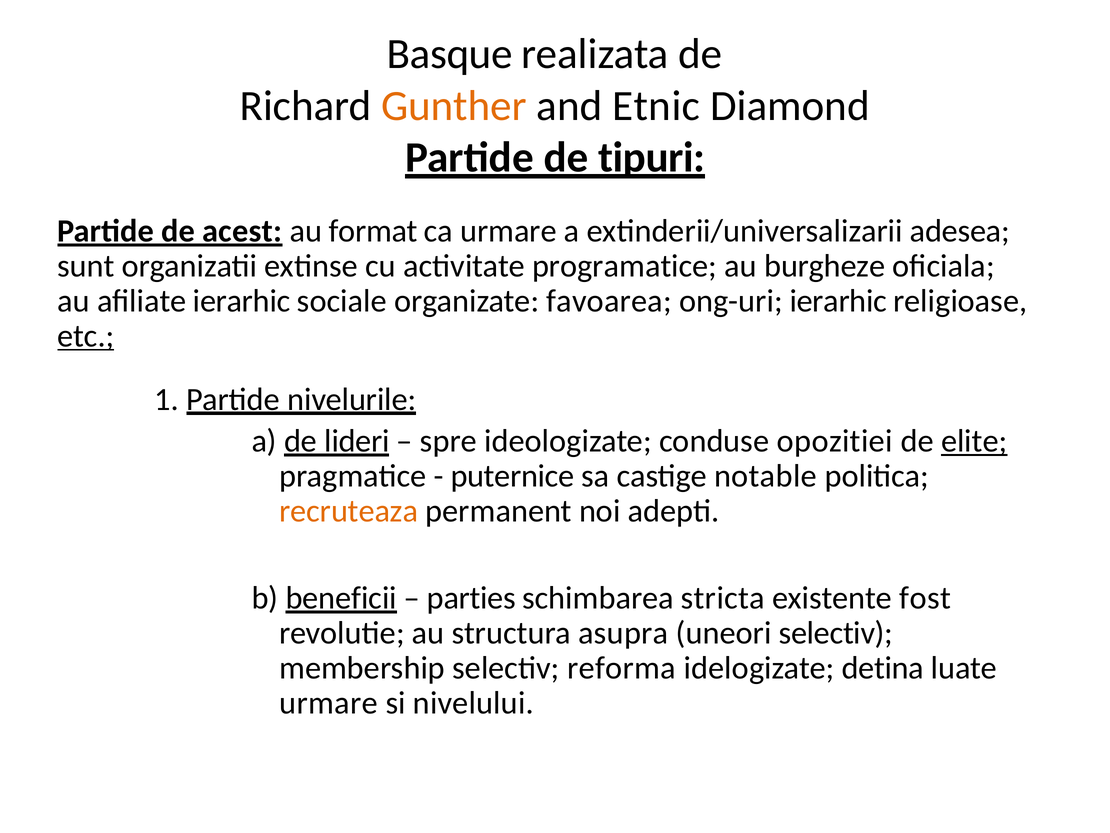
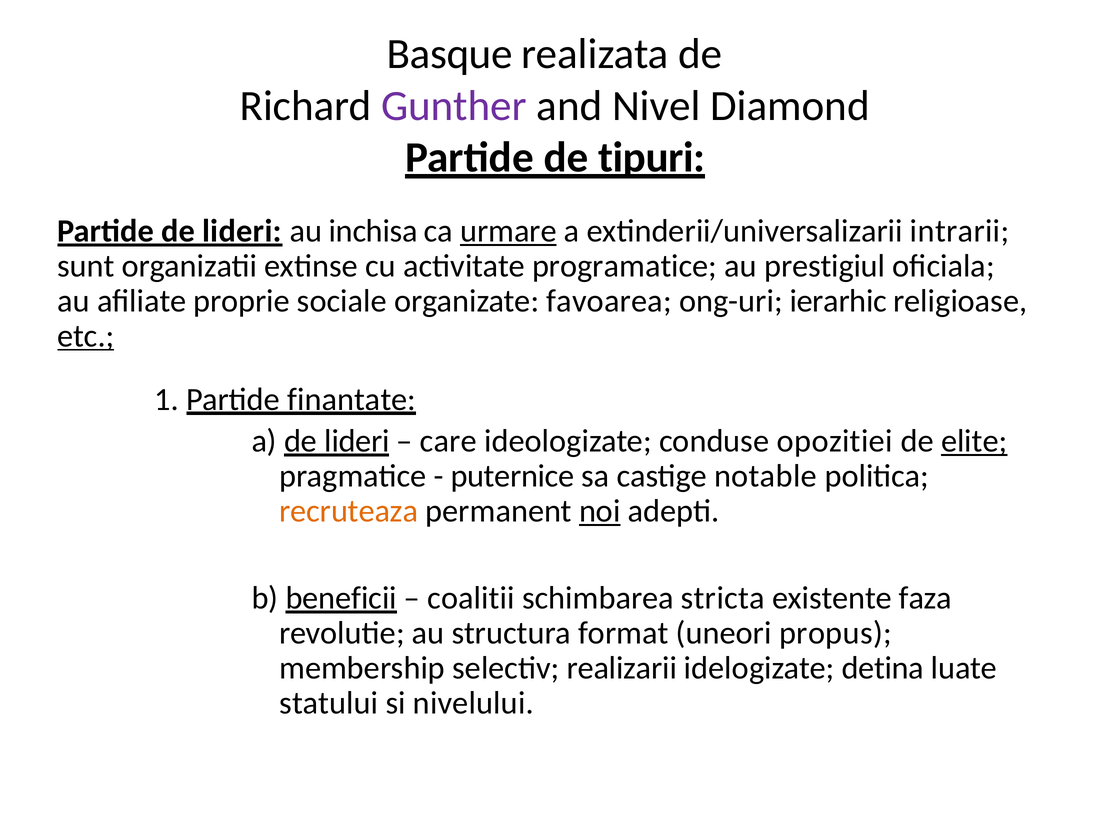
Gunther colour: orange -> purple (454, 106)
Etnic: Etnic -> Nivel (656, 106)
Partide de acest: acest -> lideri (242, 231)
format: format -> inchisa (373, 231)
urmare underline: none -> present (508, 231)
adesea: adesea -> intrarii (960, 231)
burgheze: burgheze -> prestigiul (825, 266)
afiliate ierarhic: ierarhic -> proprie (242, 301)
nivelurile: nivelurile -> finantate (352, 399)
spre: spre -> care (448, 441)
noi underline: none -> present (600, 511)
parties: parties -> coalitii (471, 598)
fost: fost -> faza (925, 598)
asupra: asupra -> format (623, 633)
uneori selectiv: selectiv -> propus (836, 633)
reforma: reforma -> realizarii (622, 668)
urmare: urmare -> statului (329, 703)
